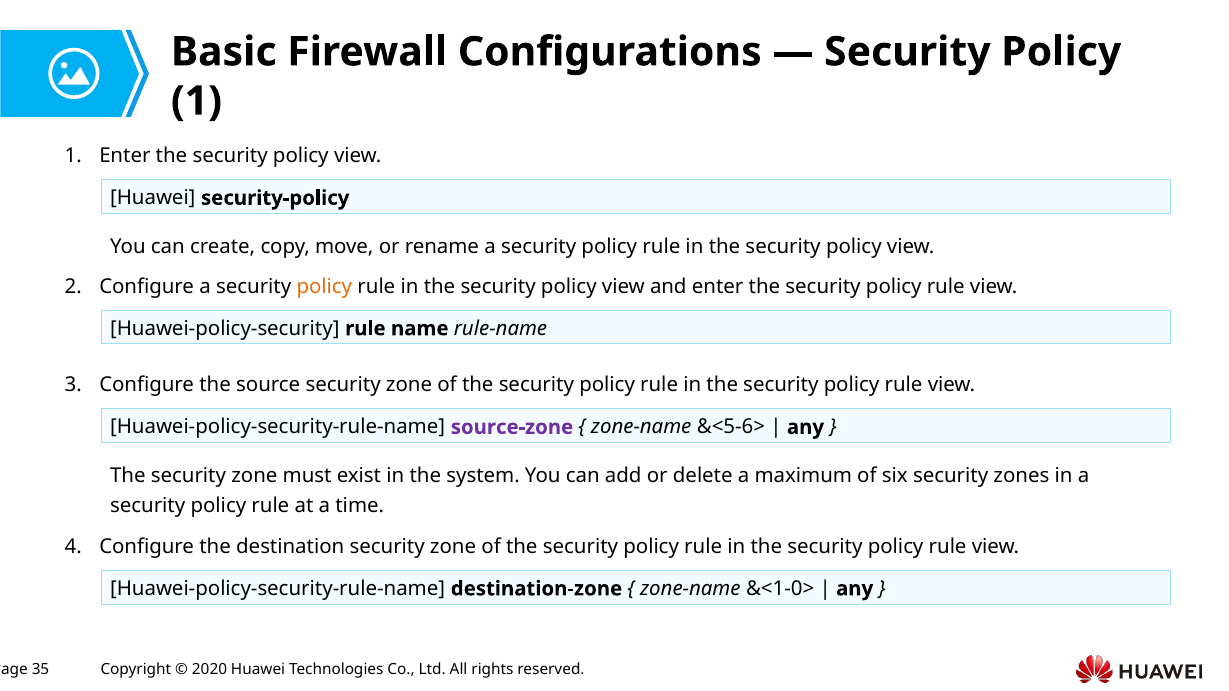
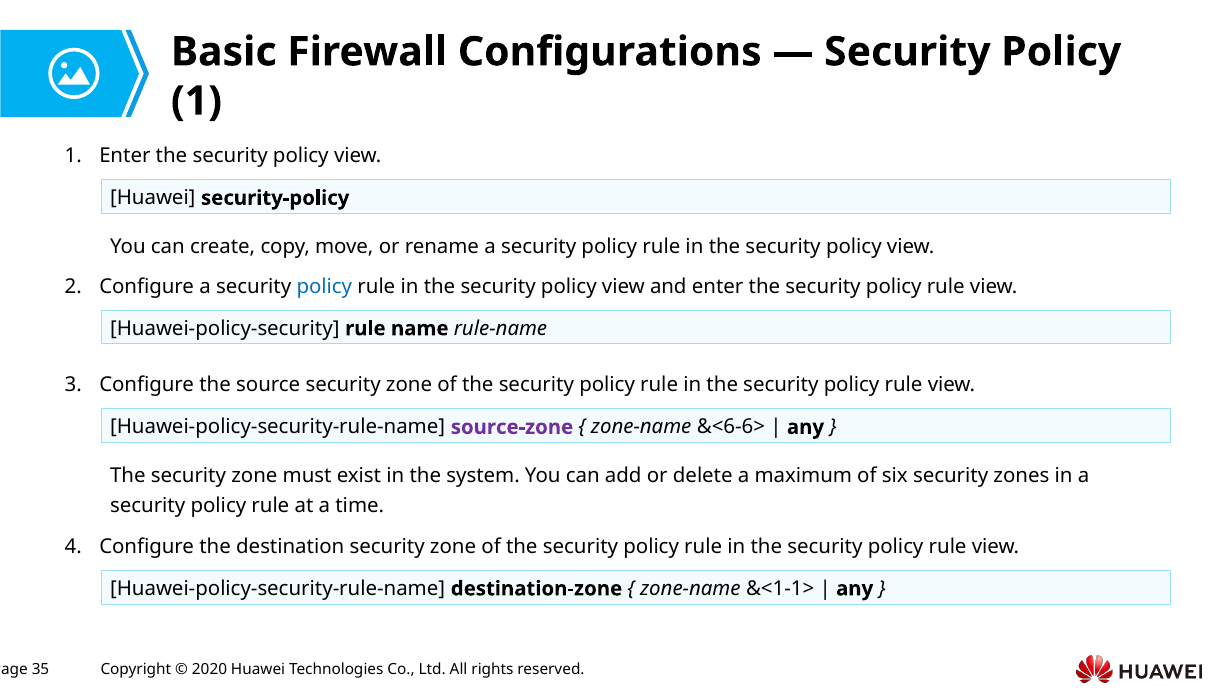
policy colour: orange -> blue (324, 286)
&<5-6>: &<5-6> -> &<6-6> (731, 427)
&<1-0>: &<1-0> -> &<1-1> (780, 589)
